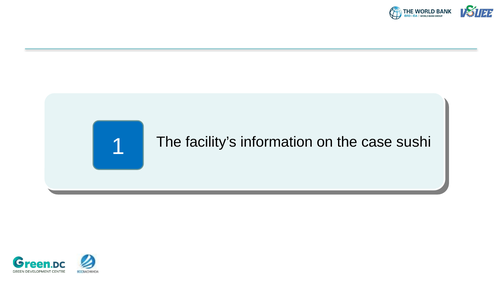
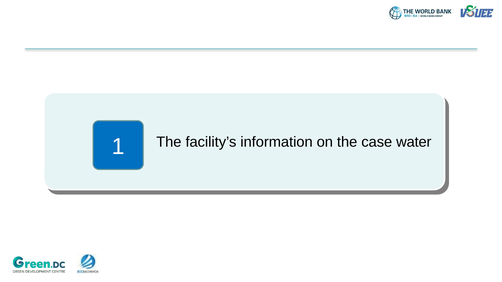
sushi: sushi -> water (414, 142)
